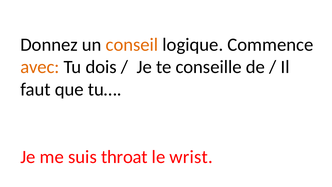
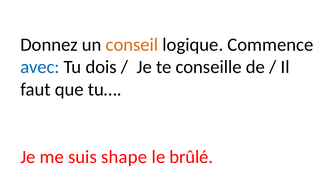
avec colour: orange -> blue (40, 67)
throat: throat -> shape (124, 157)
wrist: wrist -> brûlé (191, 157)
